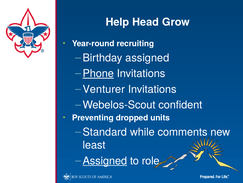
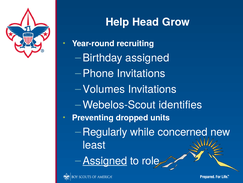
Phone underline: present -> none (98, 73)
Venturer: Venturer -> Volumes (104, 89)
confident: confident -> identifies (180, 105)
Standard: Standard -> Regularly (105, 132)
comments: comments -> concerned (183, 132)
